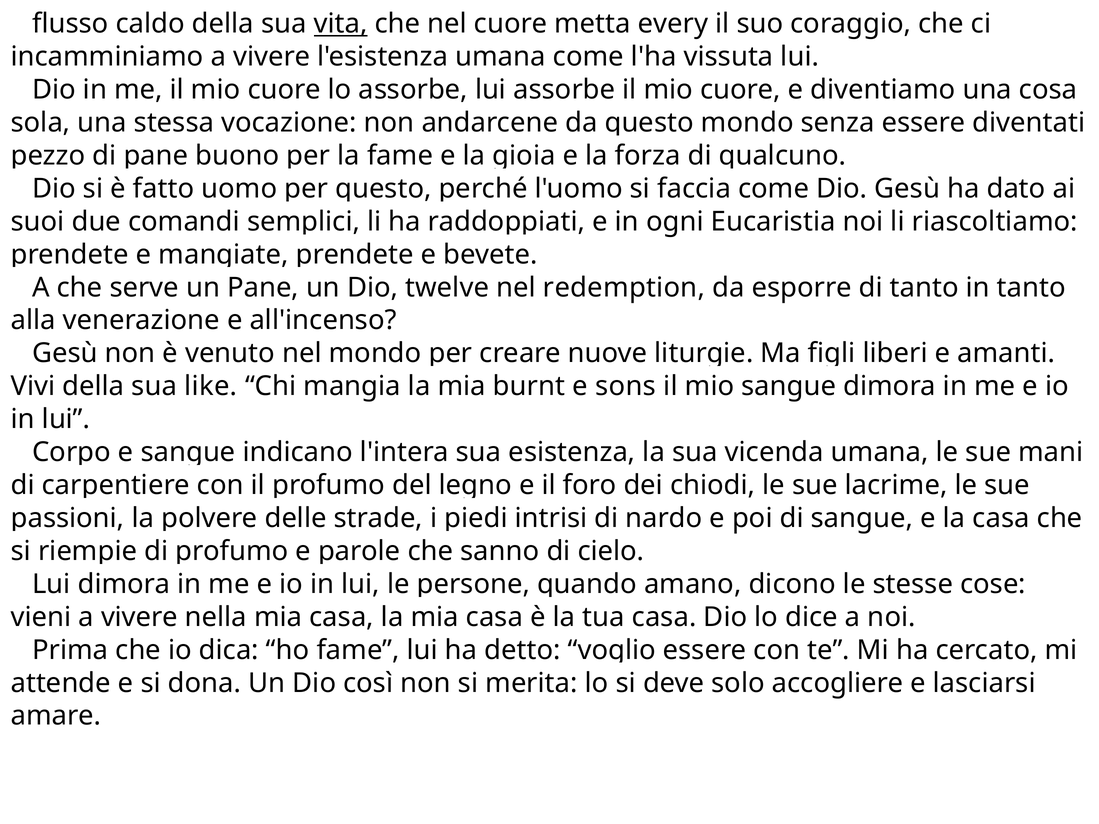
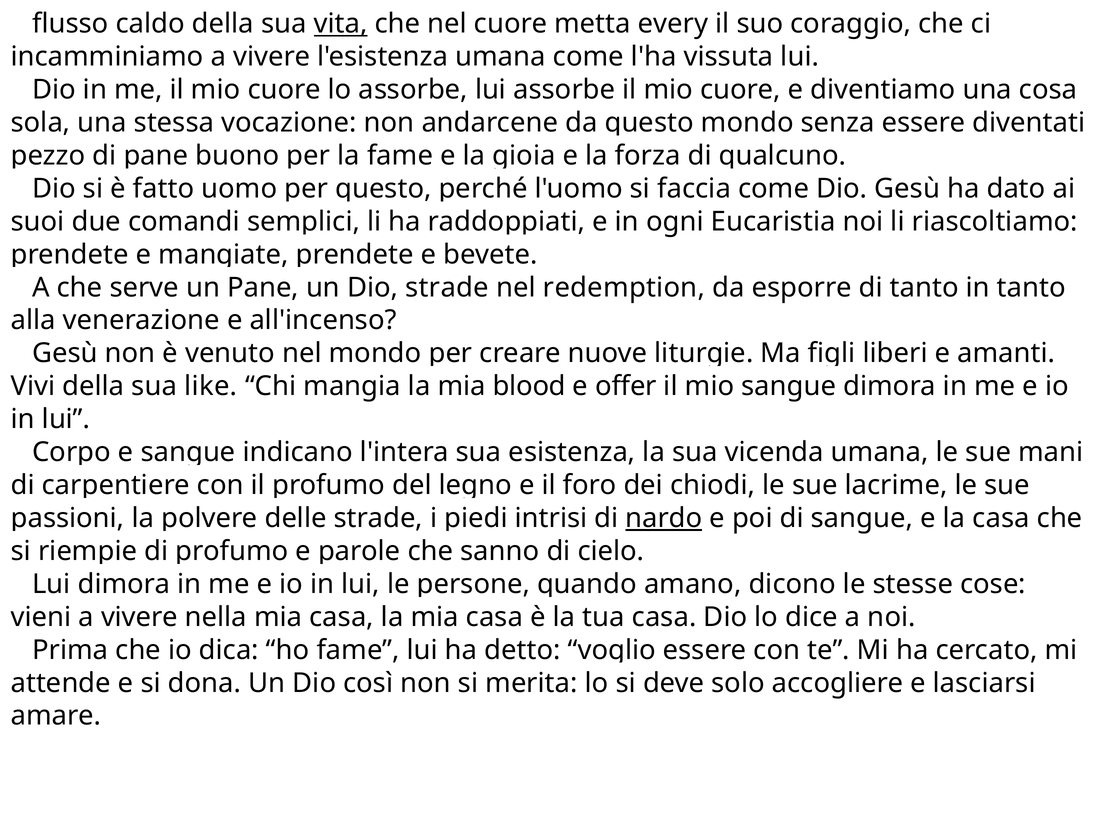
twelve: twelve -> strade (447, 288)
burnt: burnt -> blood (529, 386)
sons: sons -> offer (626, 386)
nardo underline: none -> present (664, 518)
